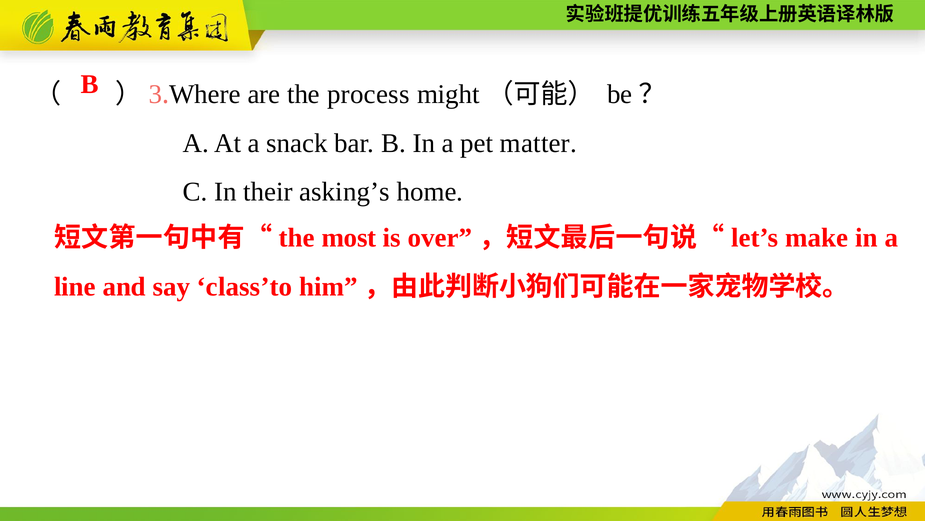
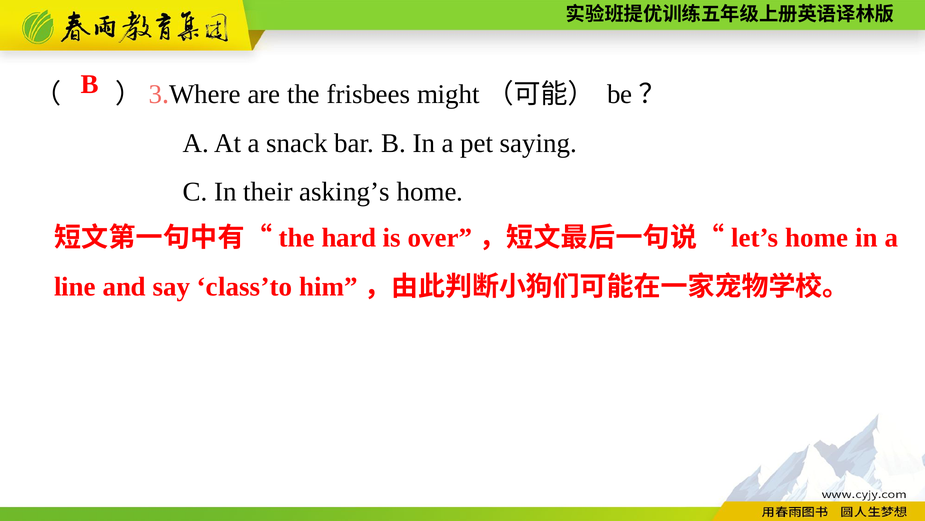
process: process -> frisbees (368, 94)
matter: matter -> saying (539, 143)
most: most -> hard (349, 238)
make: make -> home (817, 238)
